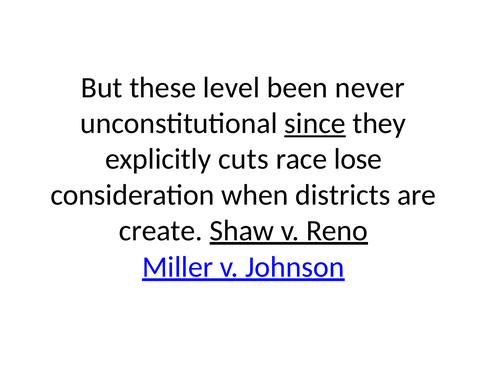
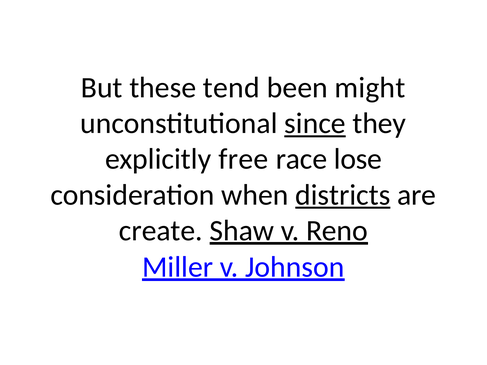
level: level -> tend (231, 88)
never: never -> might (370, 88)
cuts: cuts -> free (243, 159)
districts underline: none -> present (343, 195)
